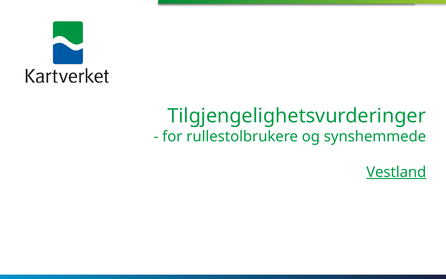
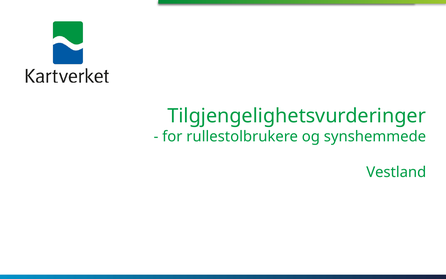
Vestland underline: present -> none (396, 172)
